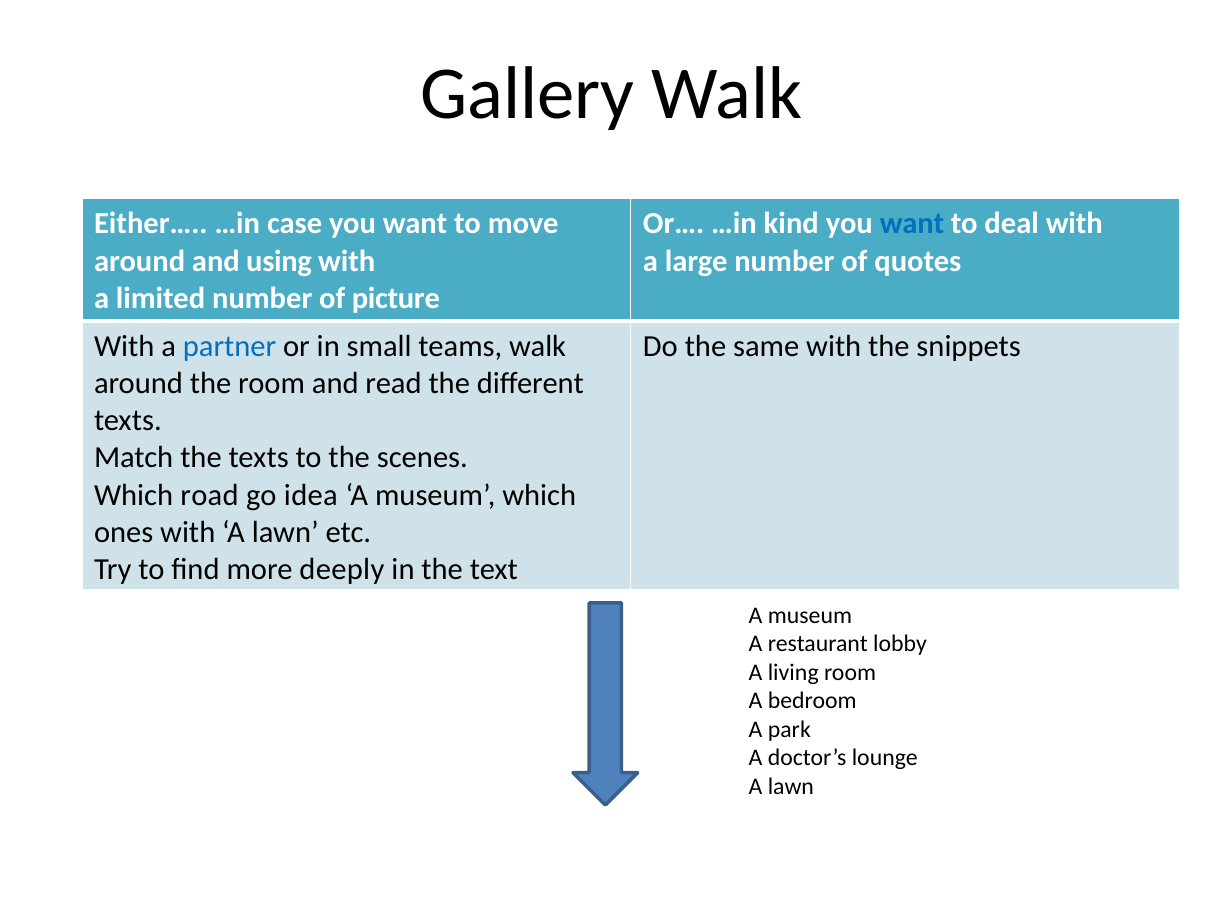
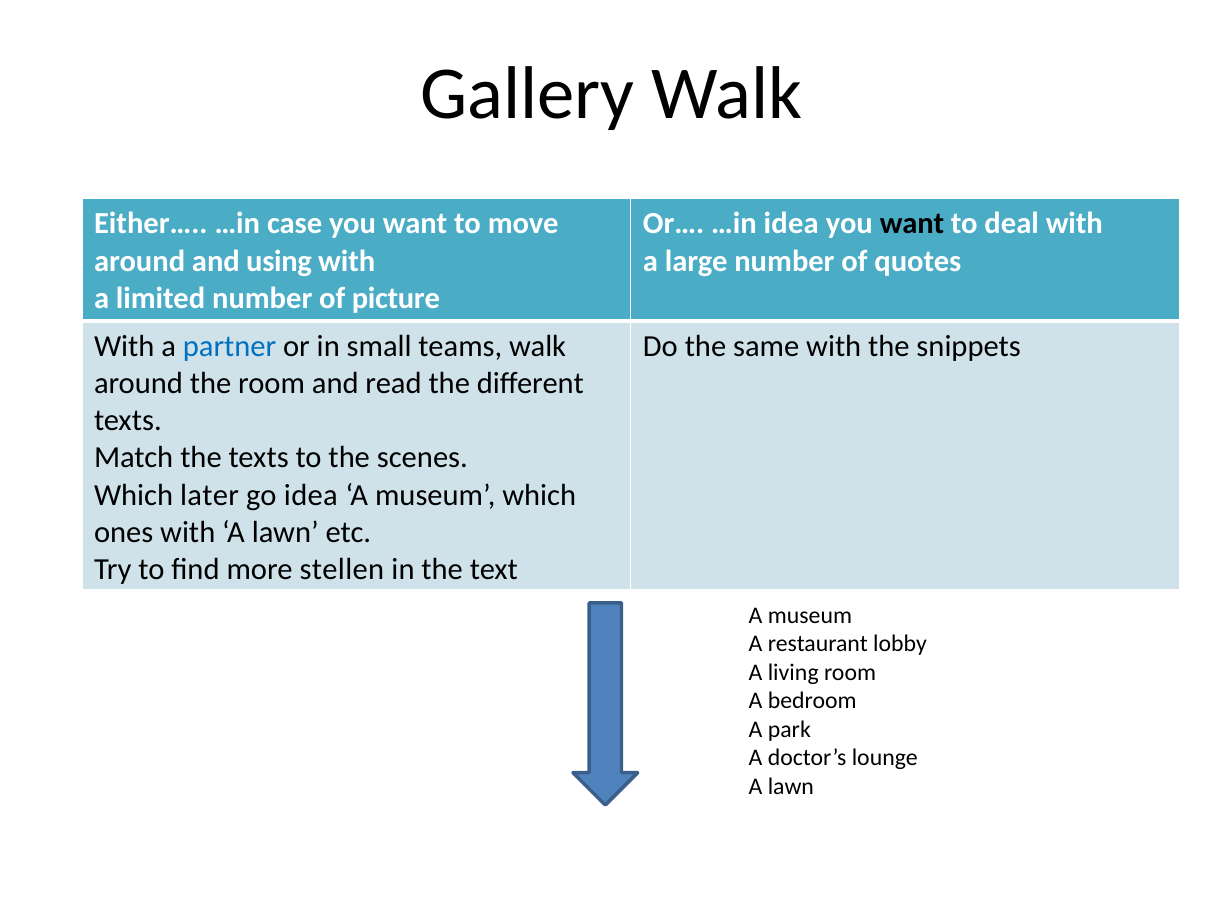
…in kind: kind -> idea (791, 224)
want colour: blue -> black (912, 224)
road: road -> later (210, 495)
deeply: deeply -> stellen (342, 570)
